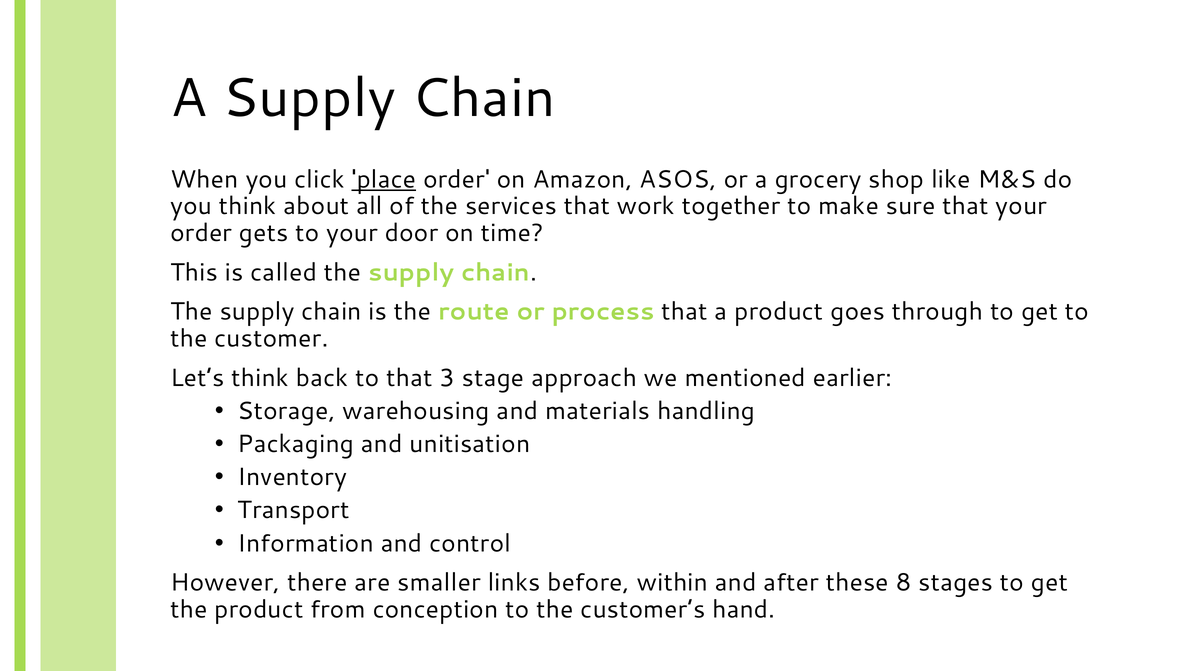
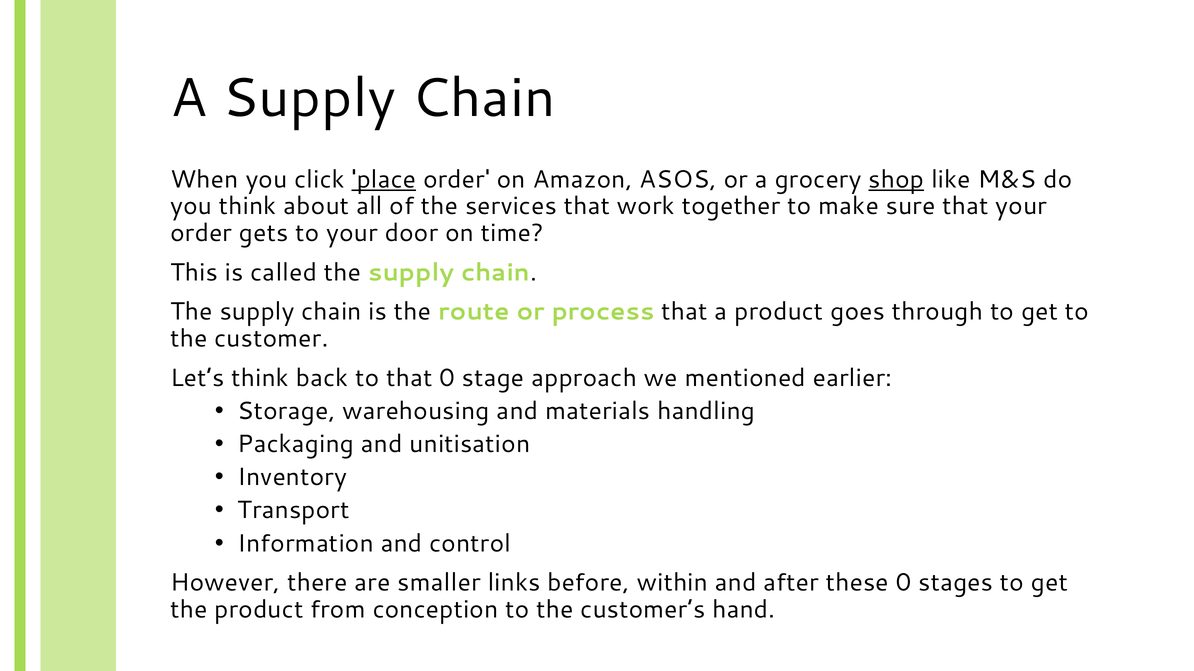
shop underline: none -> present (896, 180)
that 3: 3 -> 0 (447, 378)
these 8: 8 -> 0 (904, 583)
